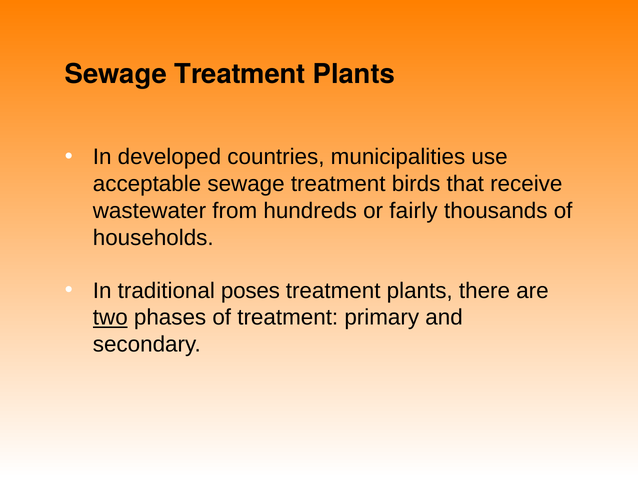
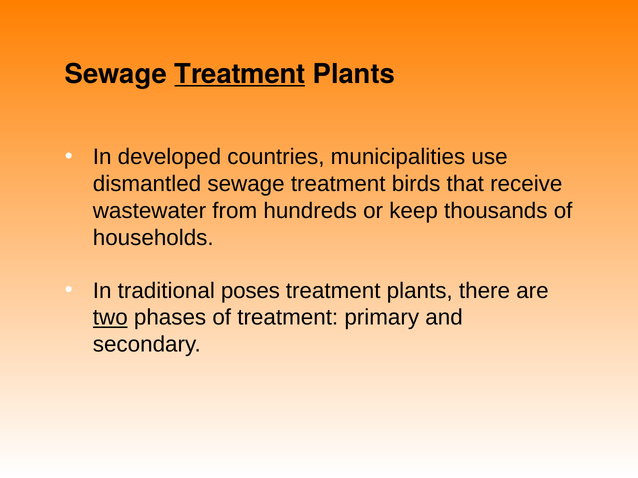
Treatment underline: none -> present (240, 74)
acceptable: acceptable -> dismantled (147, 184)
fairly: fairly -> keep (414, 211)
